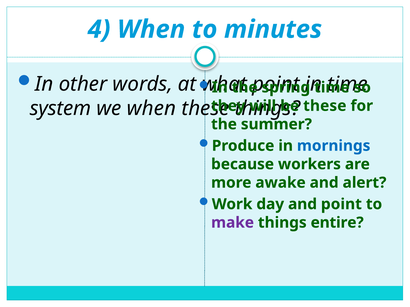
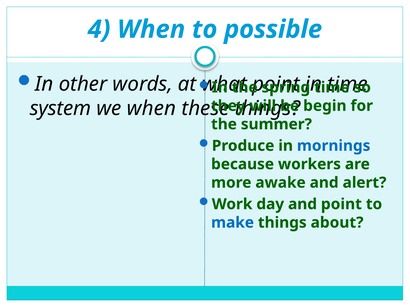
minutes: minutes -> possible (273, 29)
these: these -> begin (325, 106)
make colour: purple -> blue (233, 223)
entire: entire -> about (337, 223)
